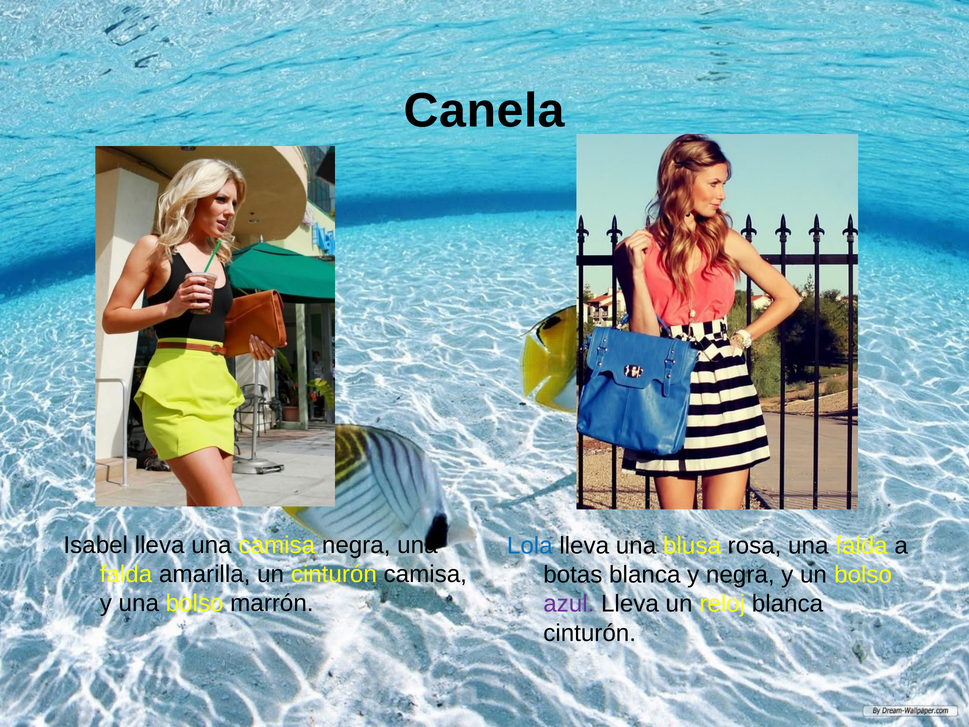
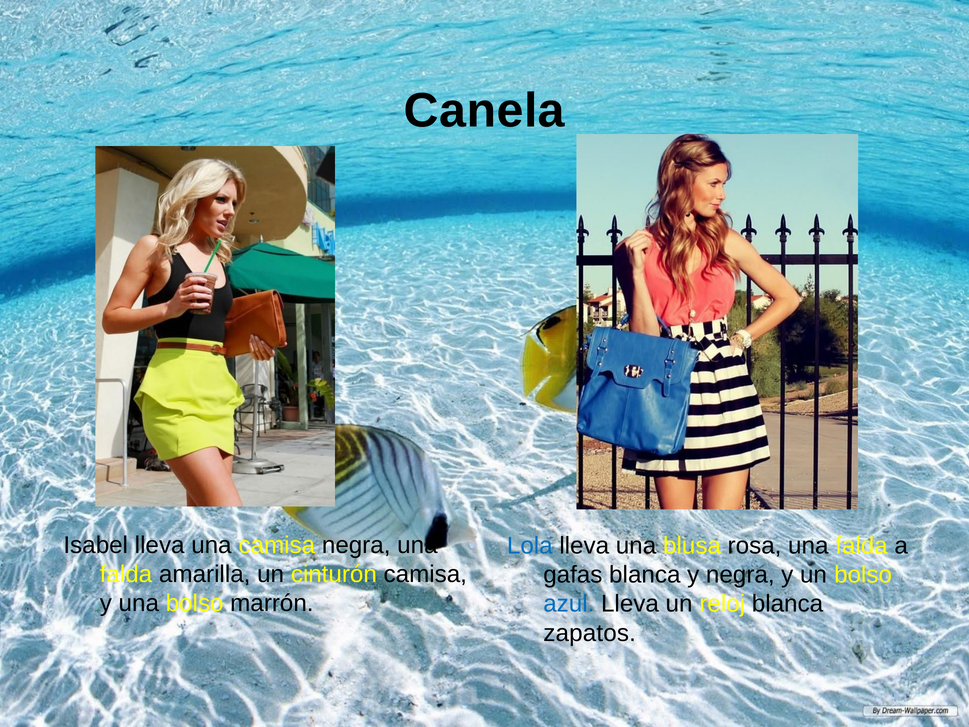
botas: botas -> gafas (573, 575)
azul colour: purple -> blue (569, 604)
cinturón: cinturón -> zapatos (590, 633)
